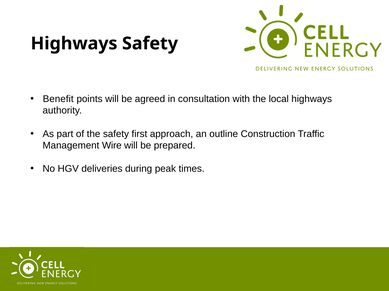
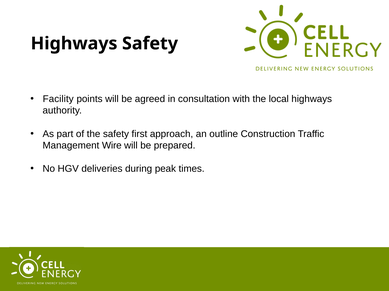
Benefit: Benefit -> Facility (58, 99)
